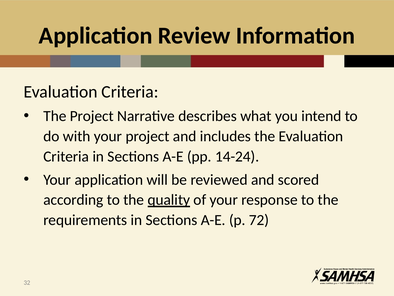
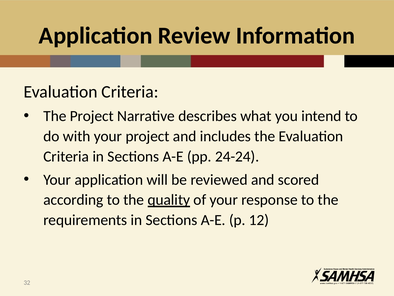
14-24: 14-24 -> 24-24 (237, 156)
72: 72 -> 12 (259, 220)
